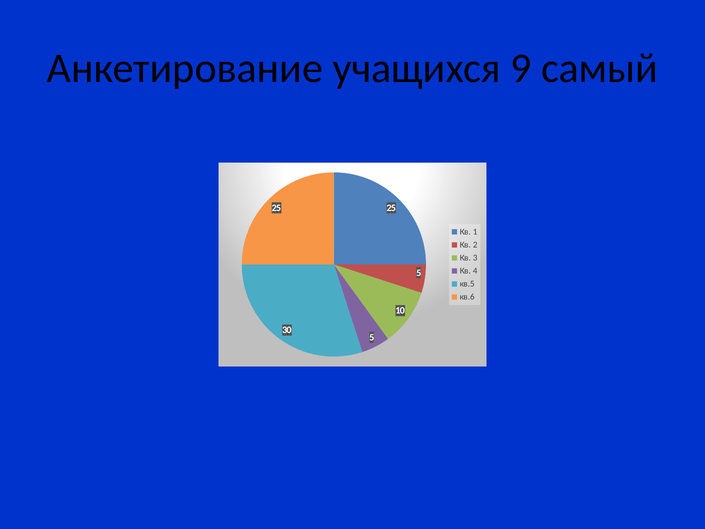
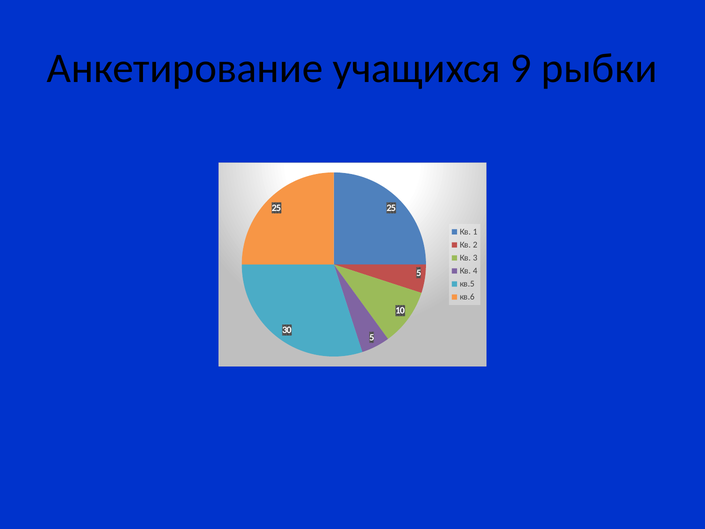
самый: самый -> рыбки (599, 68)
